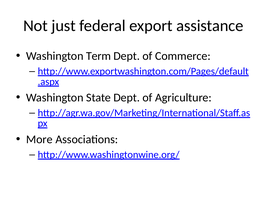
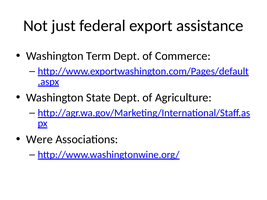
More: More -> Were (39, 140)
